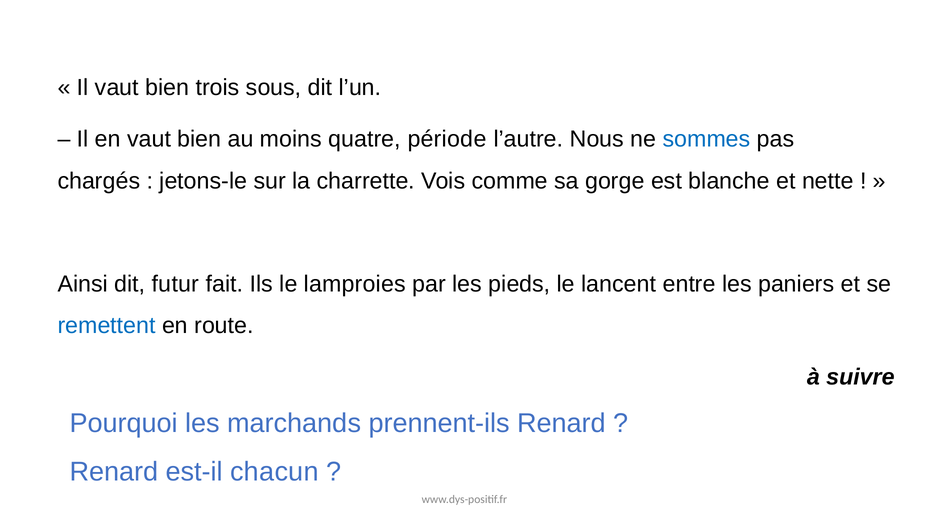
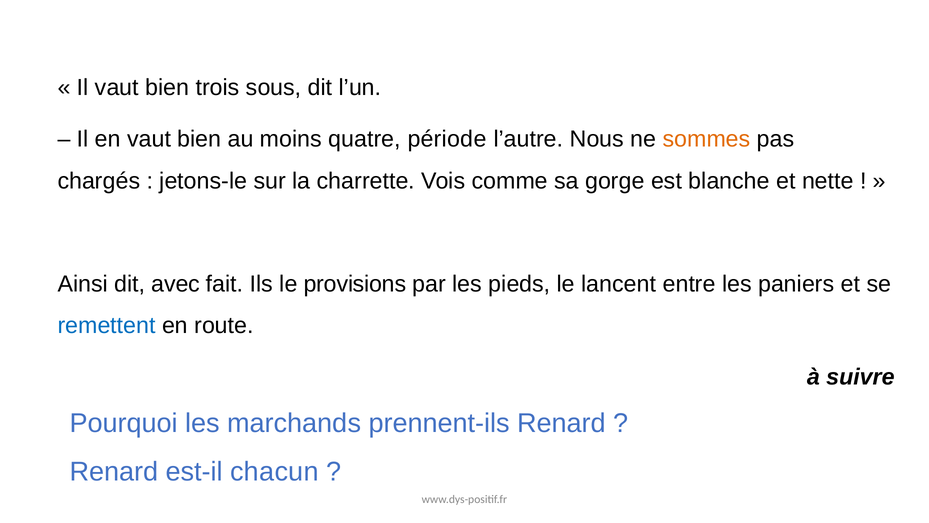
sommes colour: blue -> orange (707, 139)
futur: futur -> avec (176, 284)
lamproies: lamproies -> provisions (355, 284)
